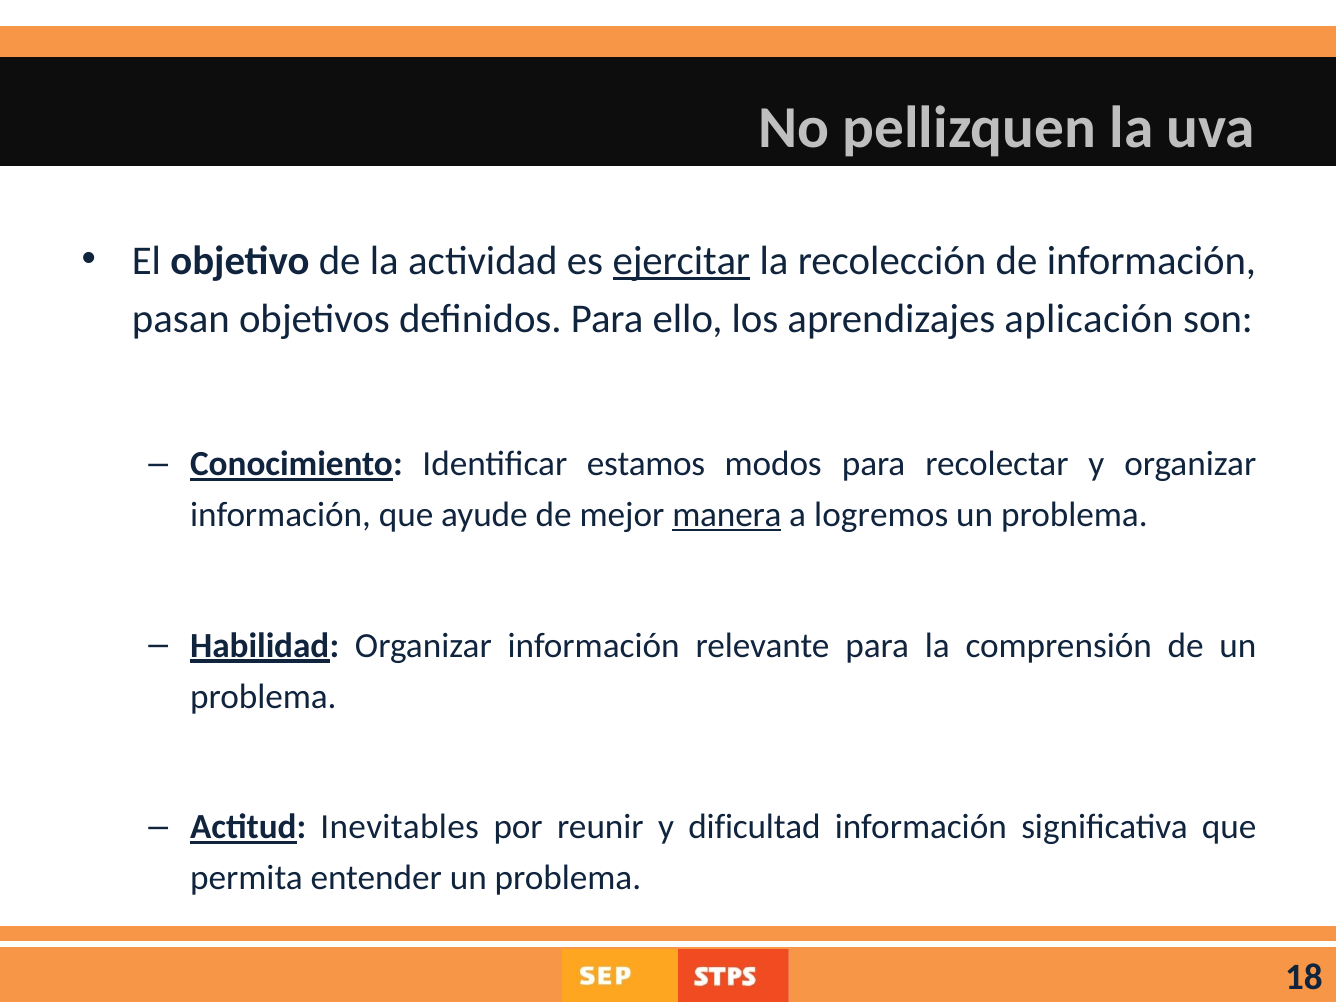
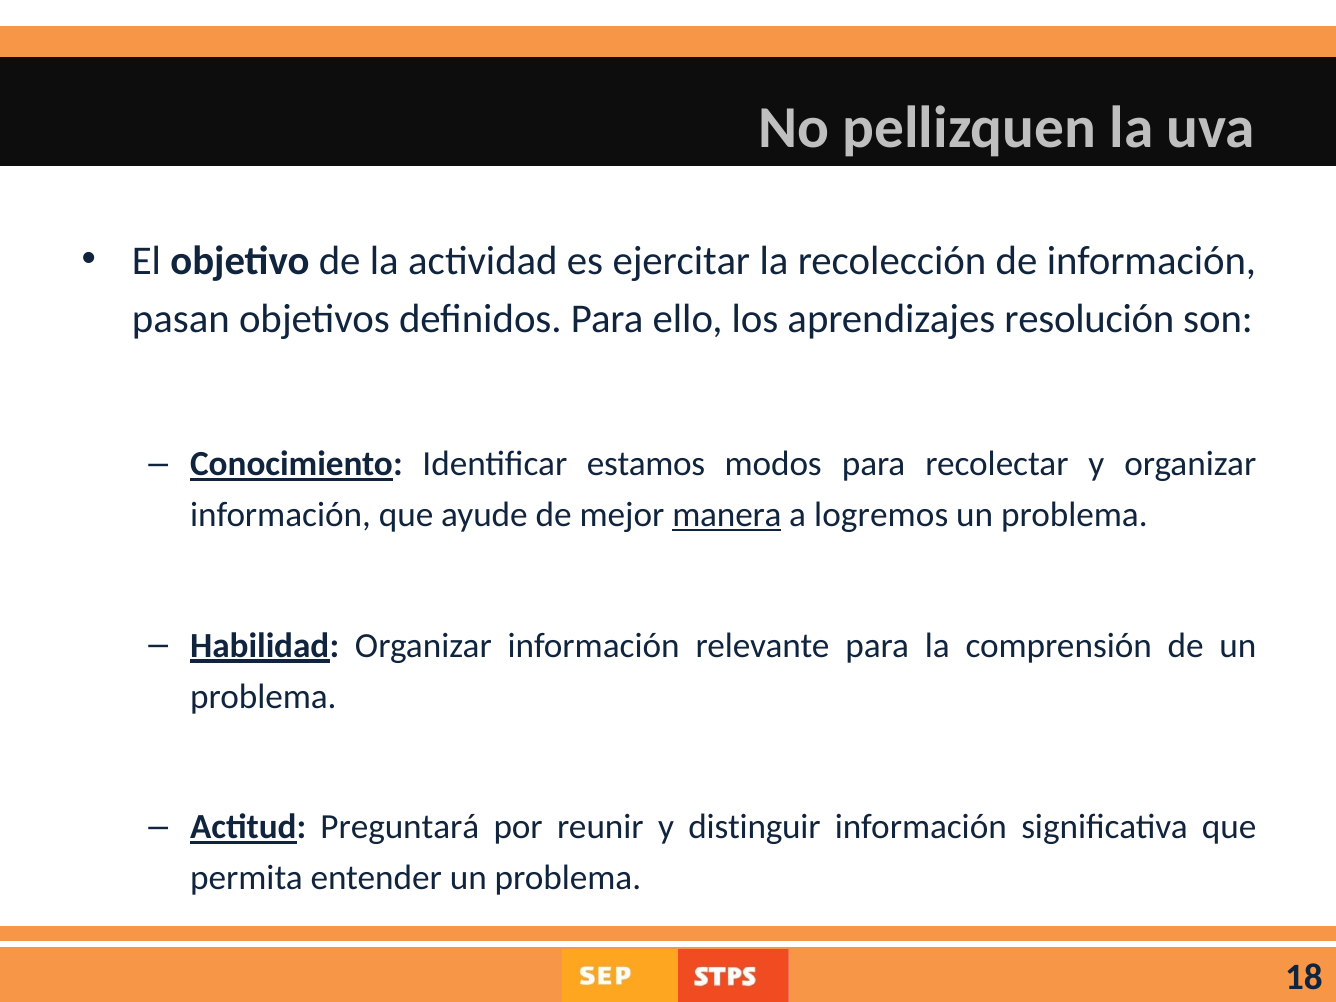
ejercitar underline: present -> none (681, 261)
aplicación: aplicación -> resolución (1089, 319)
Inevitables: Inevitables -> Preguntará (400, 827)
dificultad: dificultad -> distinguir (755, 827)
